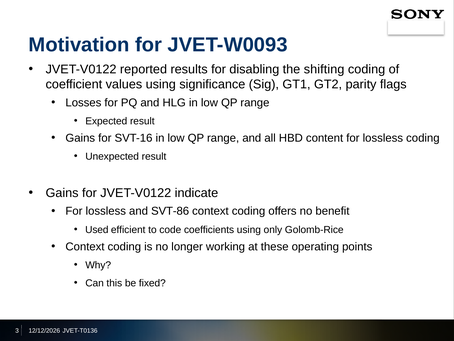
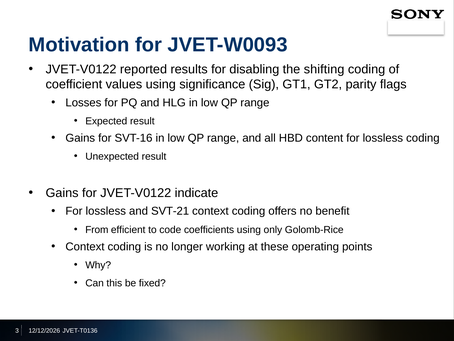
SVT-86: SVT-86 -> SVT-21 (170, 211)
Used: Used -> From (97, 230)
